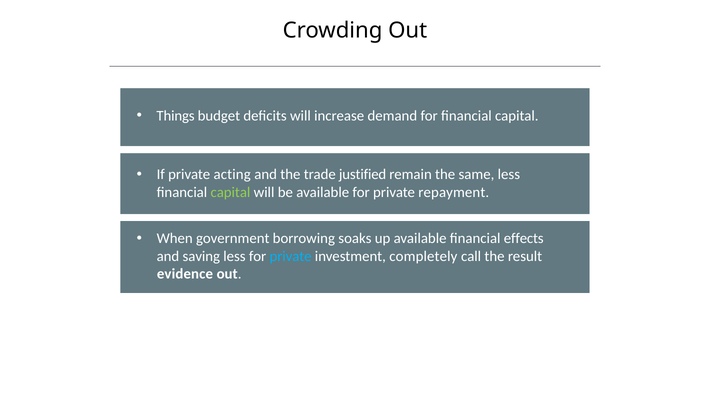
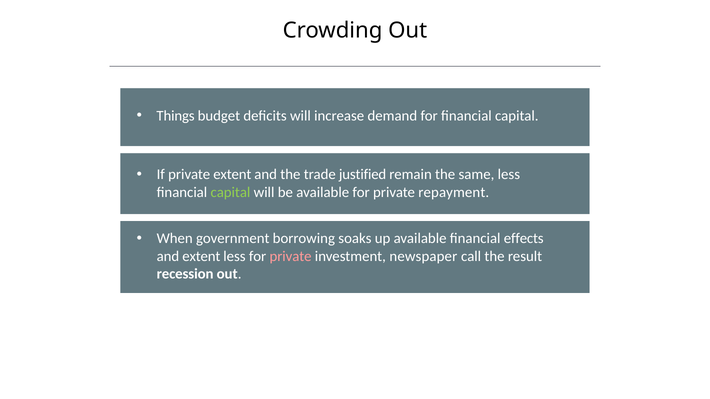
private acting: acting -> extent (232, 175)
and saving: saving -> extent (201, 256)
private colour: light blue -> pink (291, 256)
completely: completely -> newspaper (423, 256)
evidence: evidence -> recession (185, 274)
